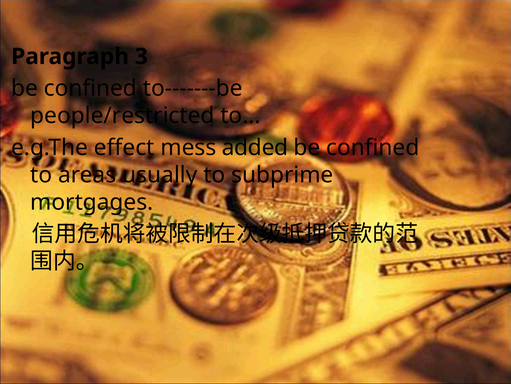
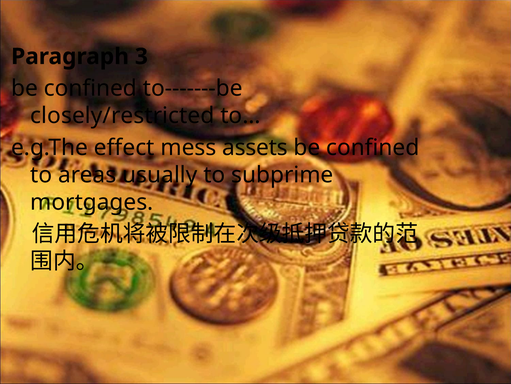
people/restricted: people/restricted -> closely/restricted (122, 116)
added: added -> assets (255, 147)
